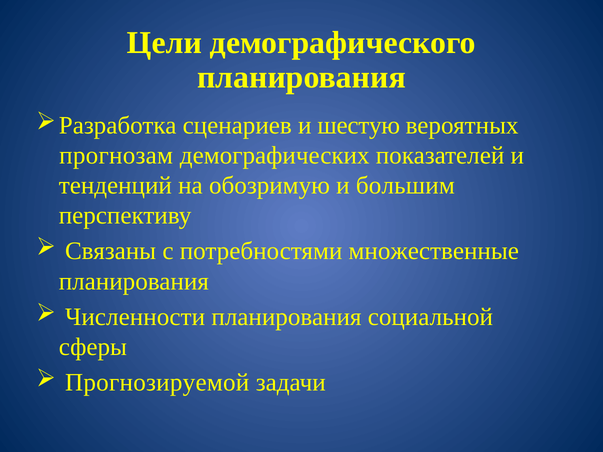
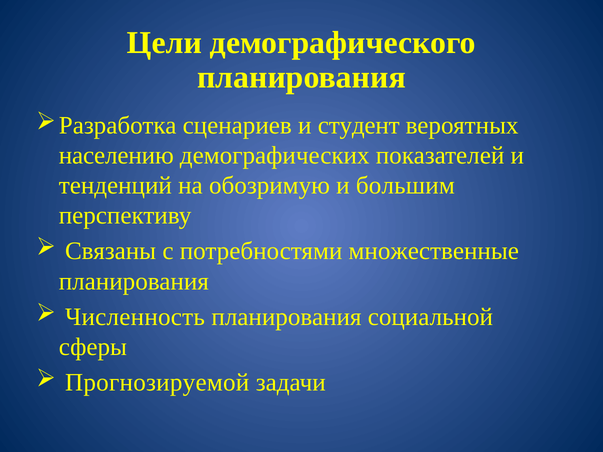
шестую: шестую -> студент (359, 125)
прогнозам: прогнозам -> населению (116, 156)
Численности: Численности -> Численность (135, 317)
